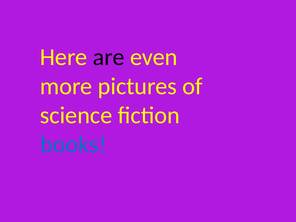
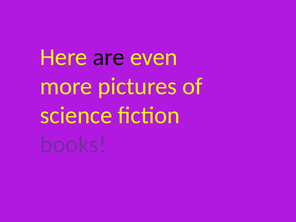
books colour: blue -> purple (73, 144)
